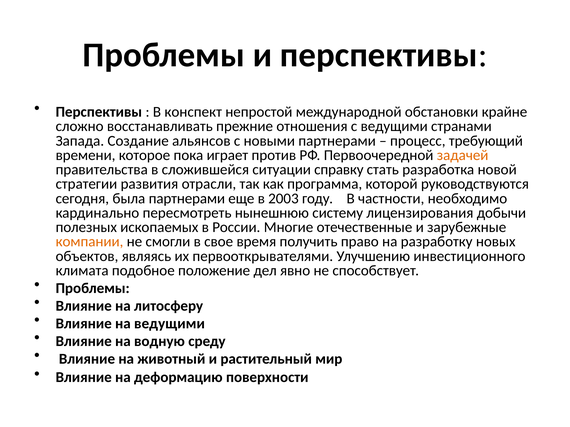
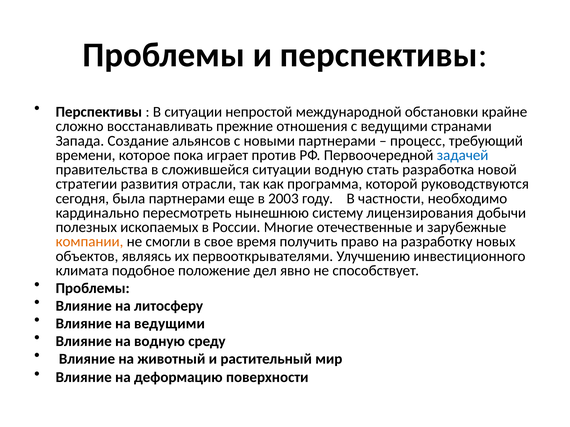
В конспект: конспект -> ситуации (193, 112)
задачей colour: orange -> blue (463, 155)
ситуации справку: справку -> водную (339, 170)
